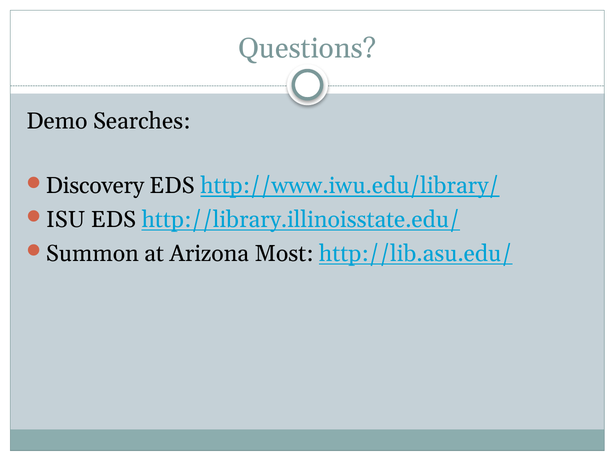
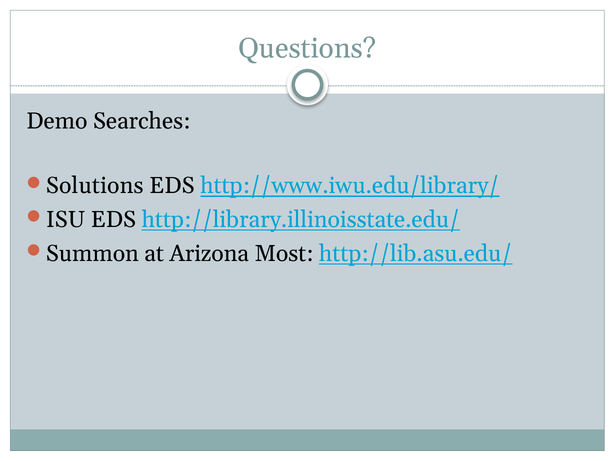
Discovery: Discovery -> Solutions (95, 186)
